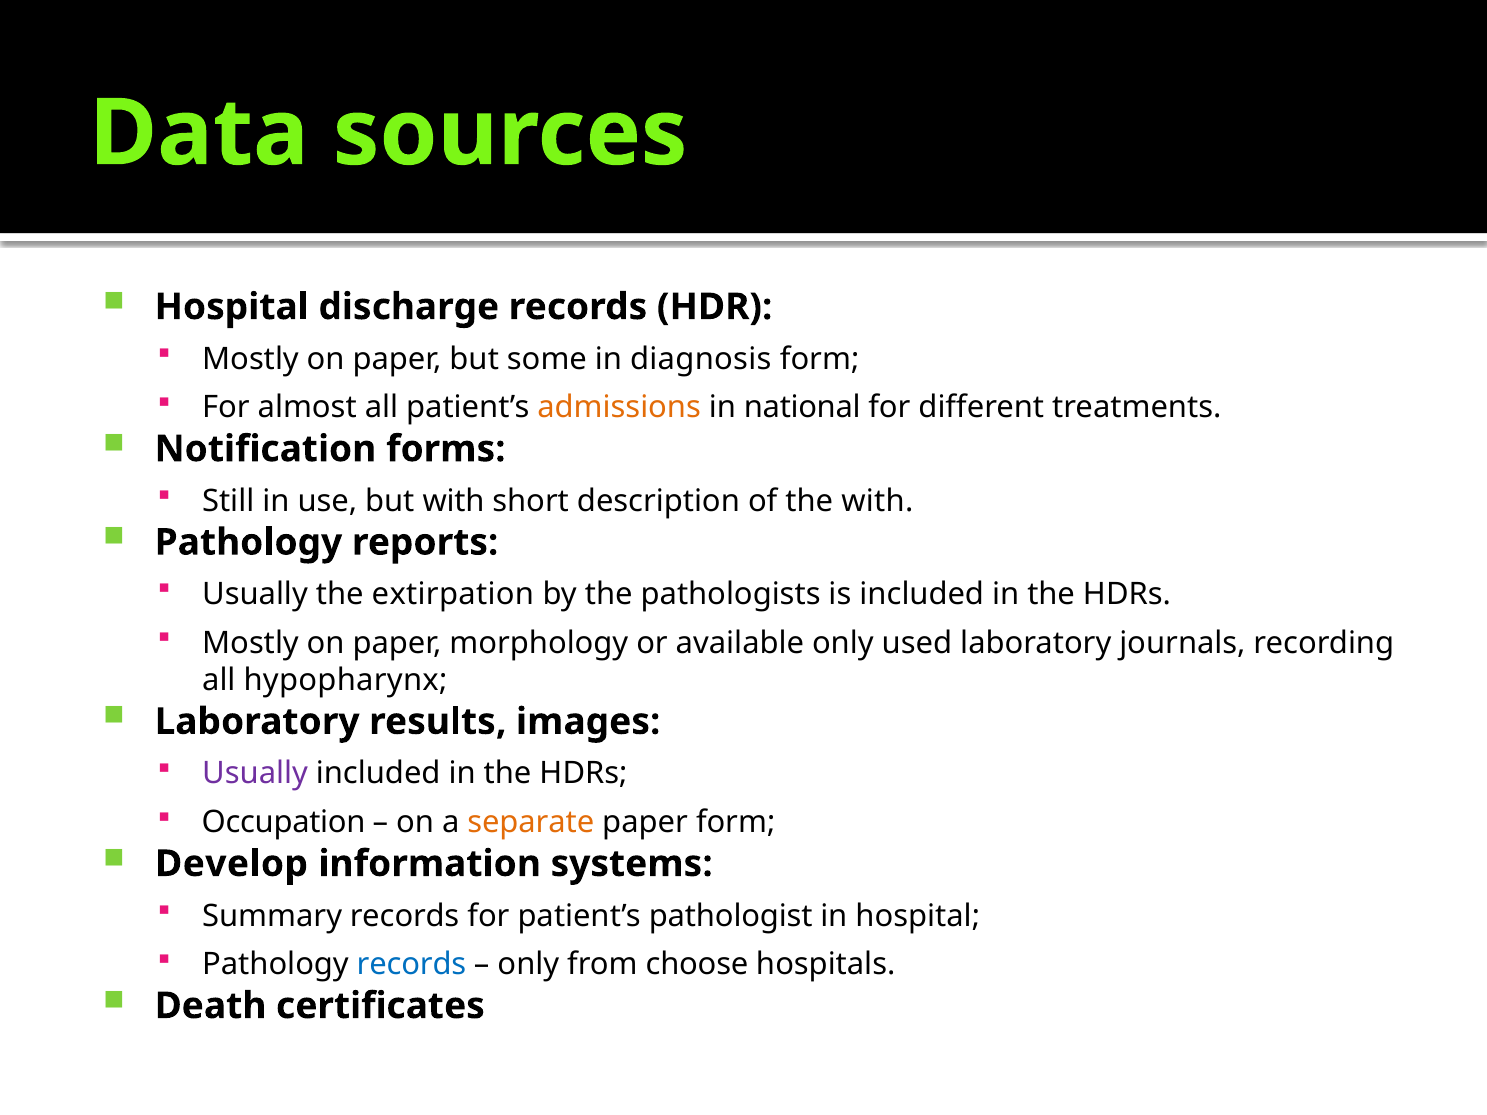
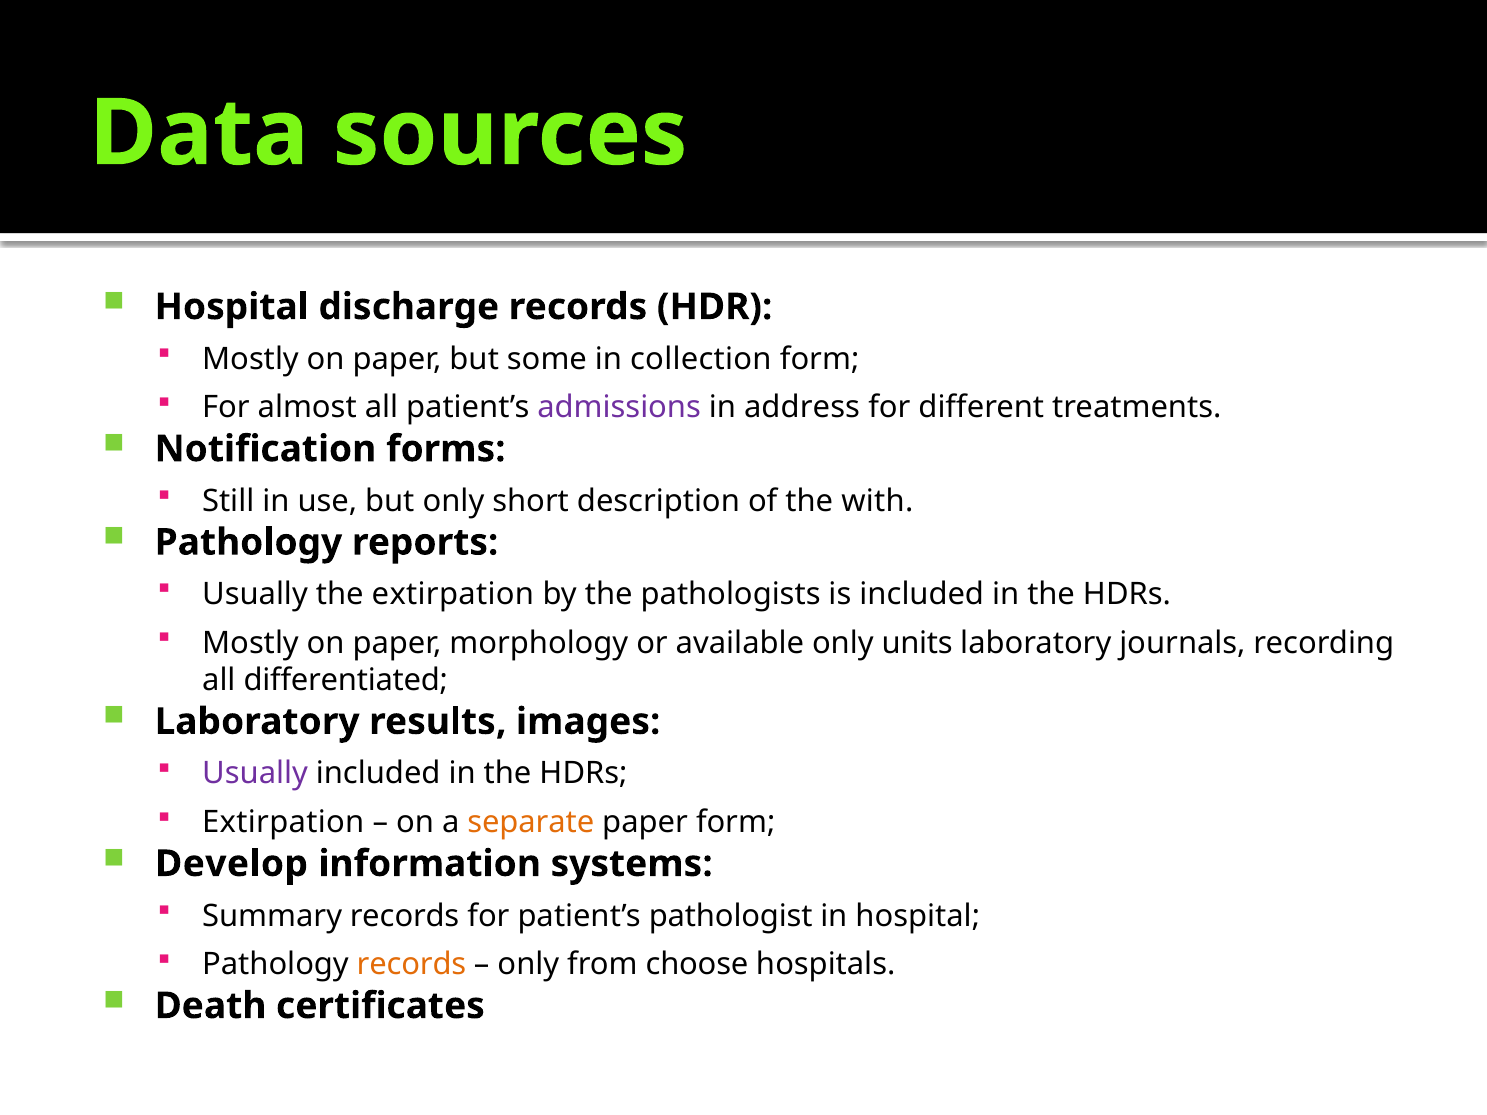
diagnosis: diagnosis -> collection (701, 359)
admissions colour: orange -> purple (619, 408)
national: national -> address (802, 408)
but with: with -> only (453, 501)
used: used -> units (917, 643)
hypopharynx: hypopharynx -> differentiated (346, 680)
Occupation: Occupation -> Extirpation (283, 823)
records colour: blue -> orange (411, 965)
